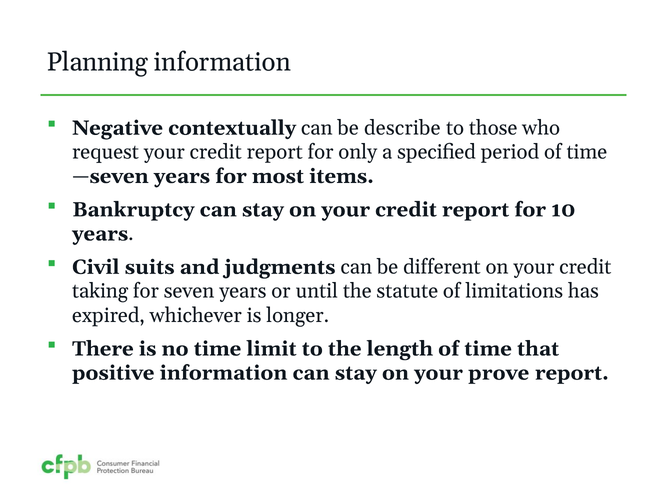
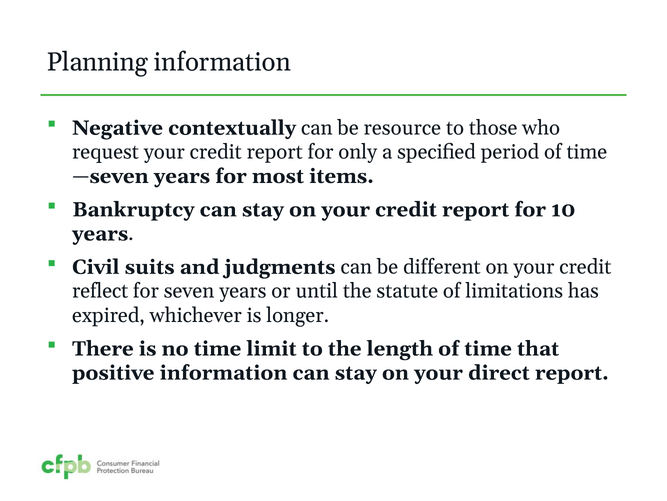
describe: describe -> resource (402, 128)
taking: taking -> reflect (100, 291)
prove: prove -> direct (499, 372)
